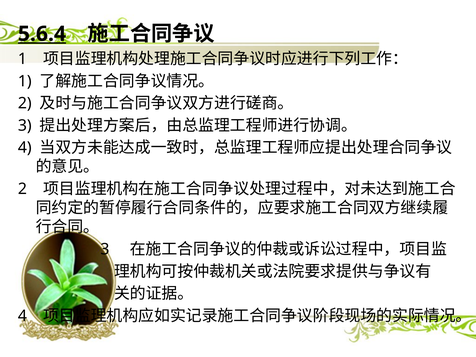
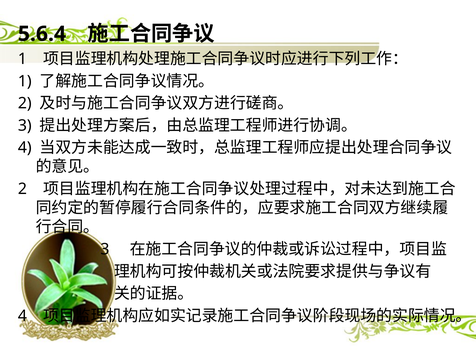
5.6.4 underline: present -> none (42, 34)
